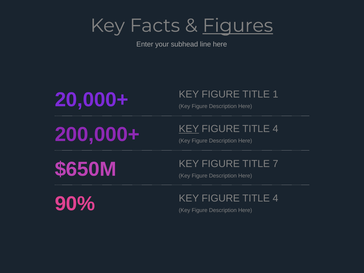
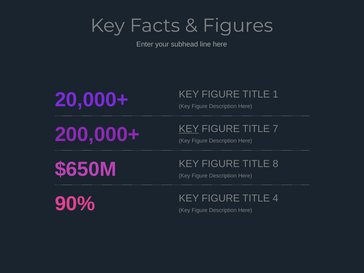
Figures underline: present -> none (238, 26)
4: 4 -> 7 (275, 129)
7: 7 -> 8 (275, 164)
